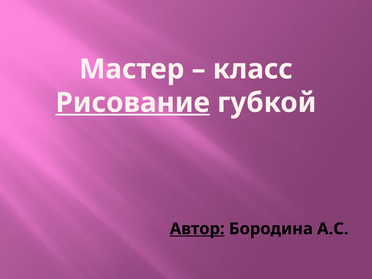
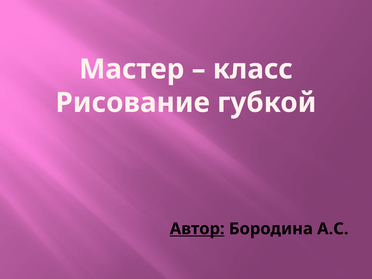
Рисование underline: present -> none (133, 103)
